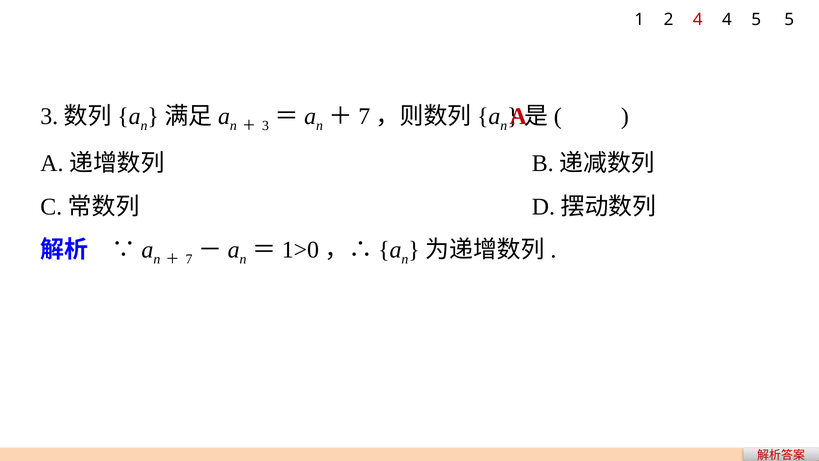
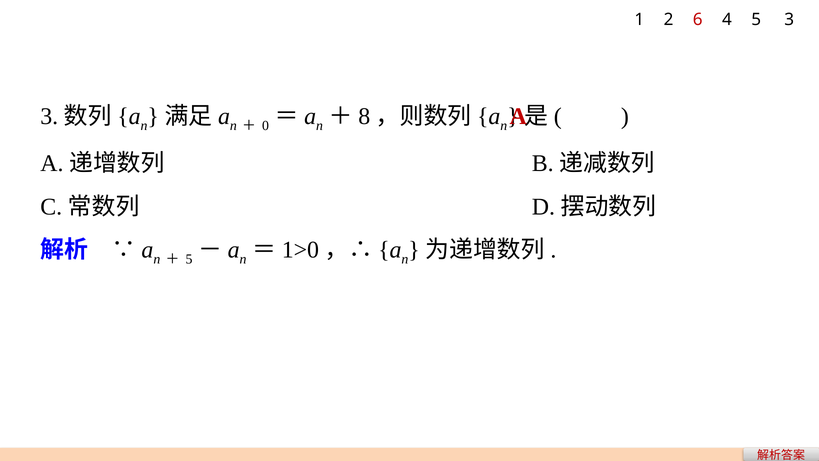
2 4: 4 -> 6 (698, 19)
5 5: 5 -> 3 (789, 19)
3: 3 -> 0 (266, 126)
7: 7 -> 8 (364, 117)
7: 7 -> 5 (189, 259)
